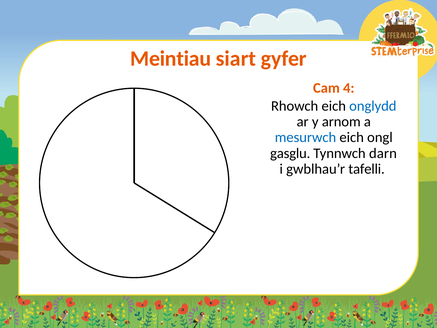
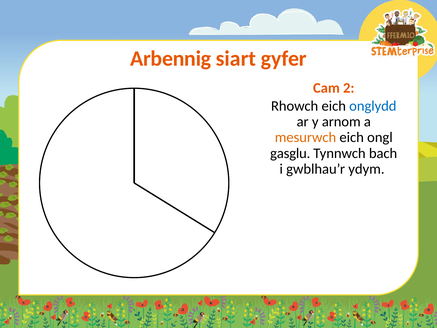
Meintiau: Meintiau -> Arbennig (171, 59)
4: 4 -> 2 (349, 88)
mesurwch colour: blue -> orange (305, 137)
darn: darn -> bach (383, 153)
tafelli: tafelli -> ydym (366, 169)
